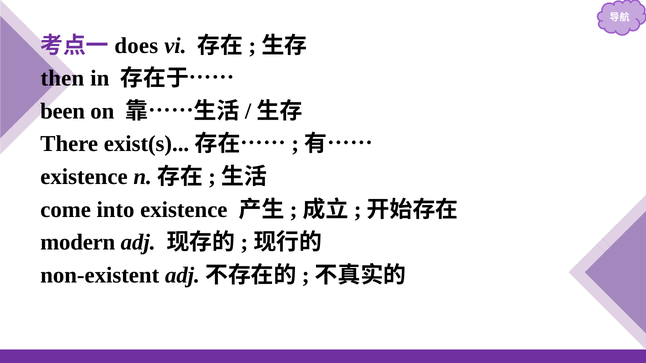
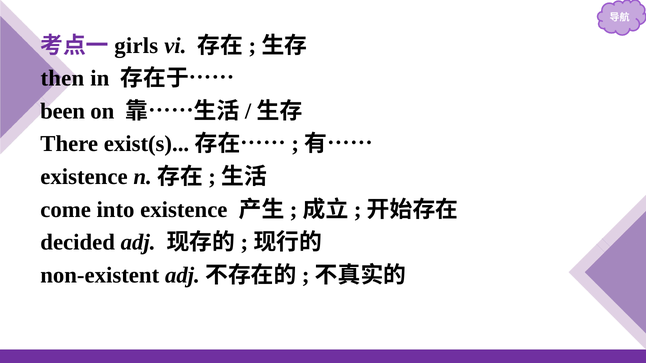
does: does -> girls (136, 46)
modern: modern -> decided (78, 243)
